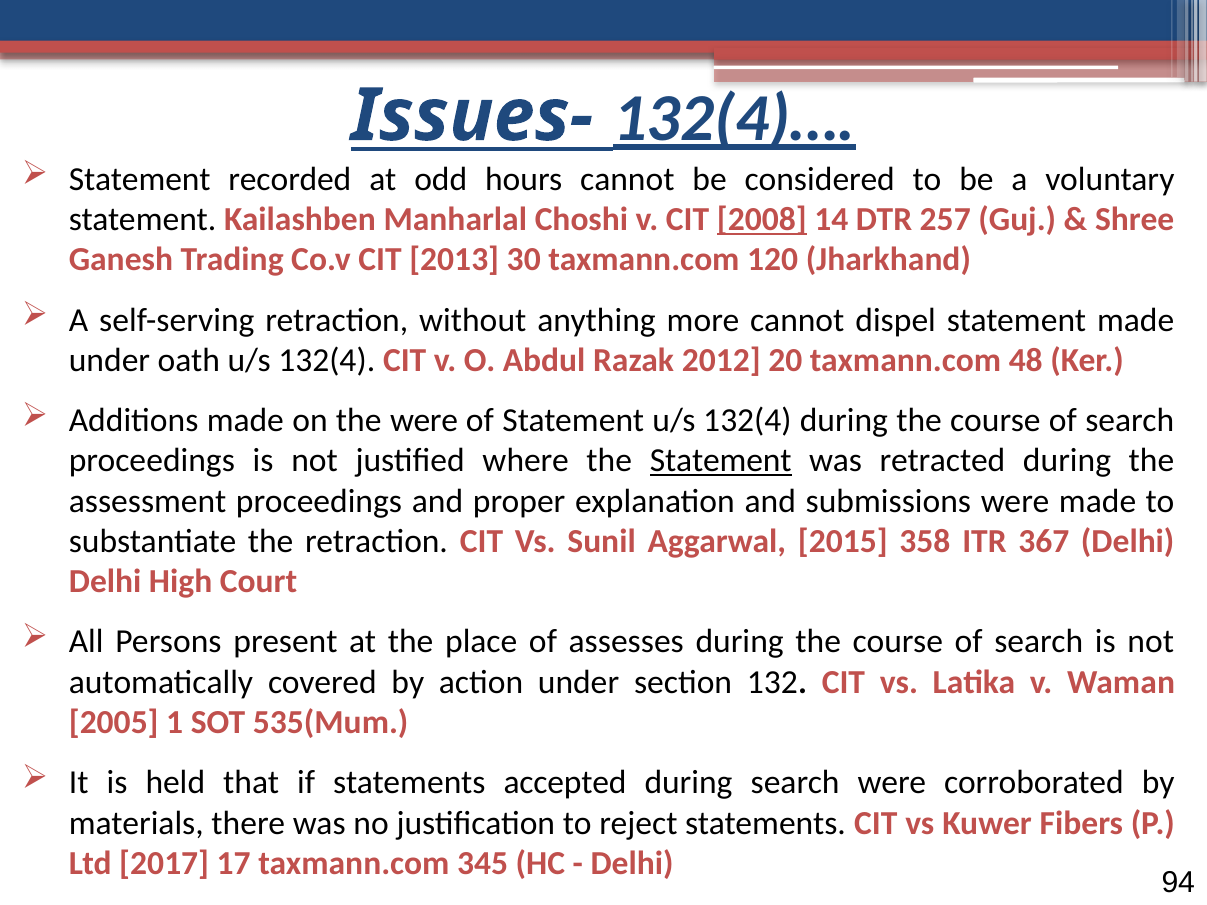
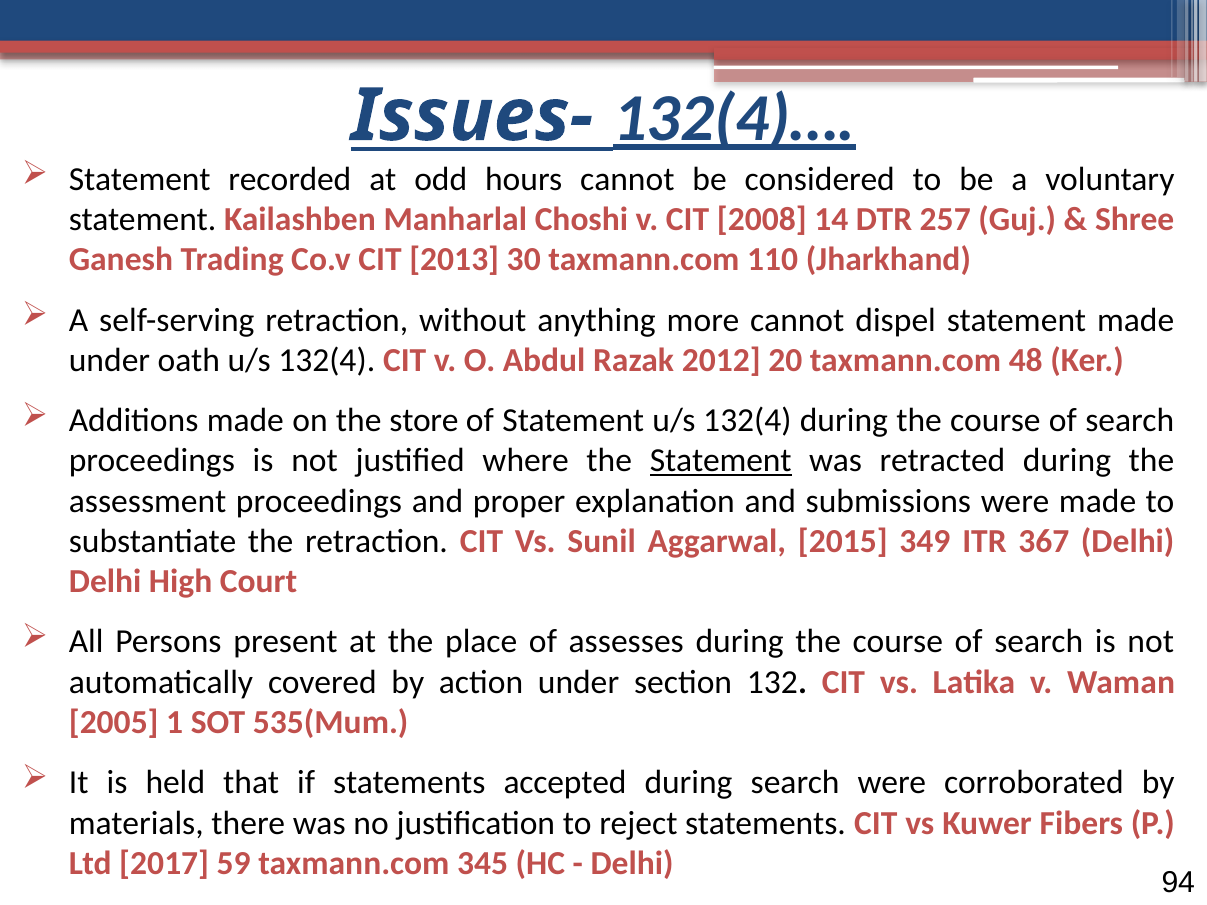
2008 underline: present -> none (762, 220)
120: 120 -> 110 (773, 260)
the were: were -> store (424, 421)
358: 358 -> 349 (925, 541)
17: 17 -> 59 (234, 863)
